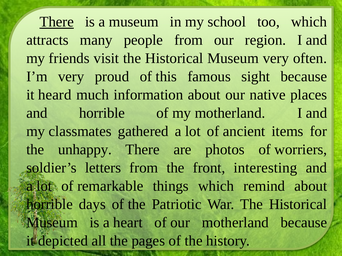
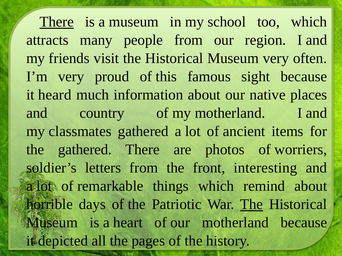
and horrible: horrible -> country (102, 113)
the unhappy: unhappy -> gathered (85, 150)
The underline: none -> present (252, 205)
